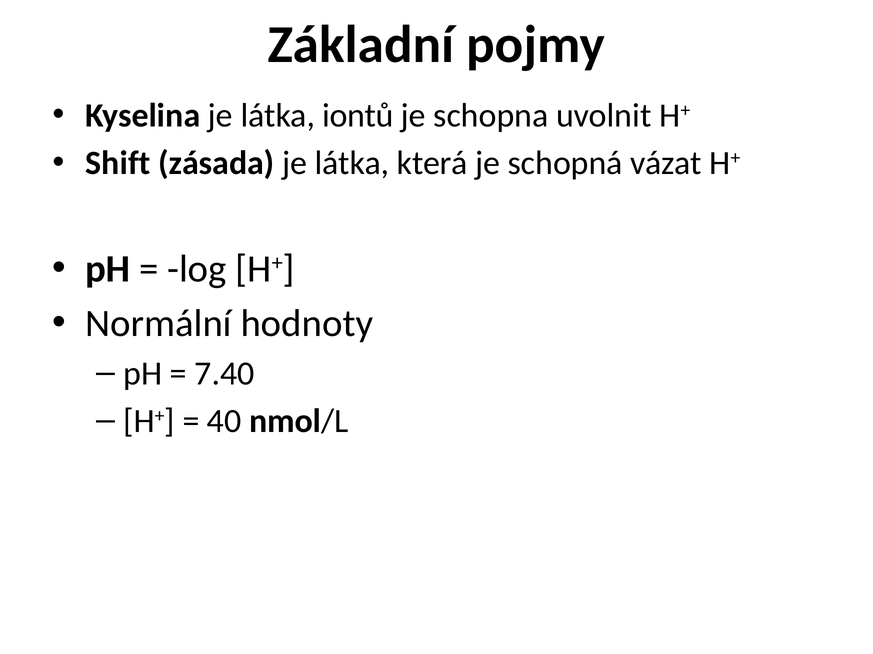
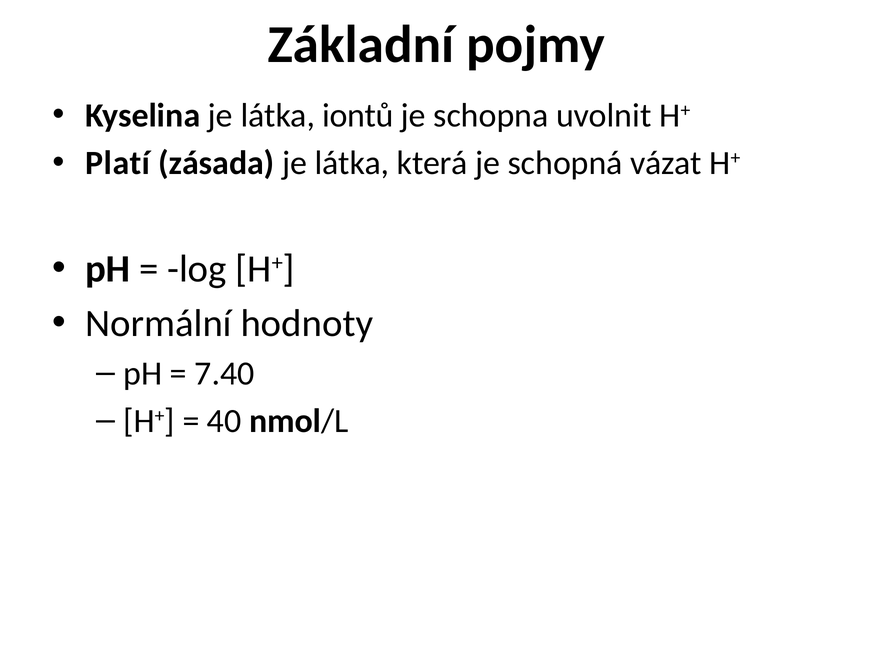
Shift: Shift -> Platí (118, 163)
